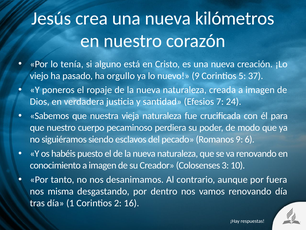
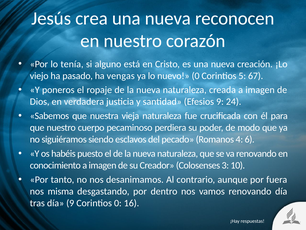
kilómetros: kilómetros -> reconocen (235, 18)
orgullo: orgullo -> vengas (121, 76)
nuevo 9: 9 -> 0 (196, 76)
37: 37 -> 67 (256, 76)
Efesios 7: 7 -> 9 (220, 102)
Romanos 9: 9 -> 4 (239, 139)
día 1: 1 -> 9 (70, 203)
Corintios 2: 2 -> 0 (118, 203)
